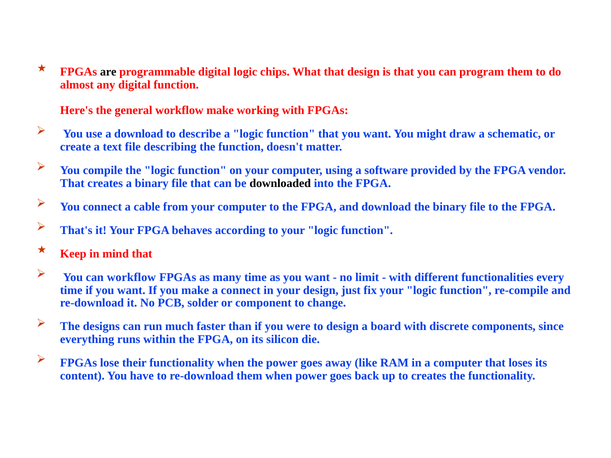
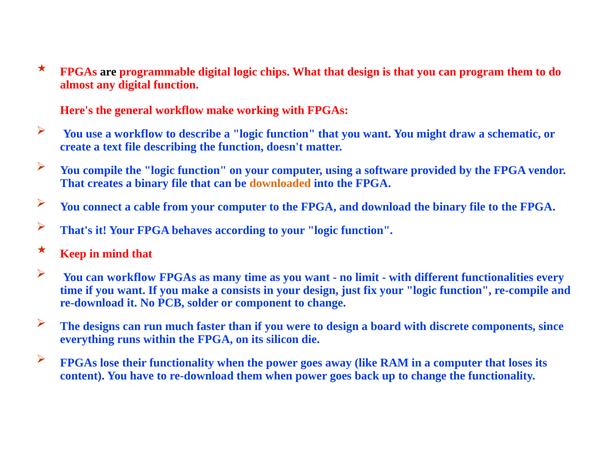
a download: download -> workflow (139, 134)
downloaded colour: black -> orange (280, 183)
a connect: connect -> consists (241, 290)
up to creates: creates -> change (429, 376)
